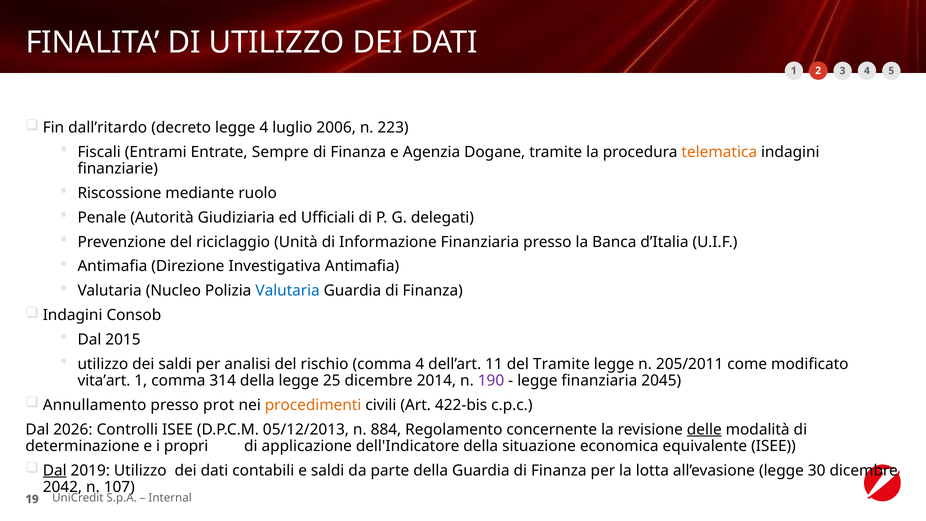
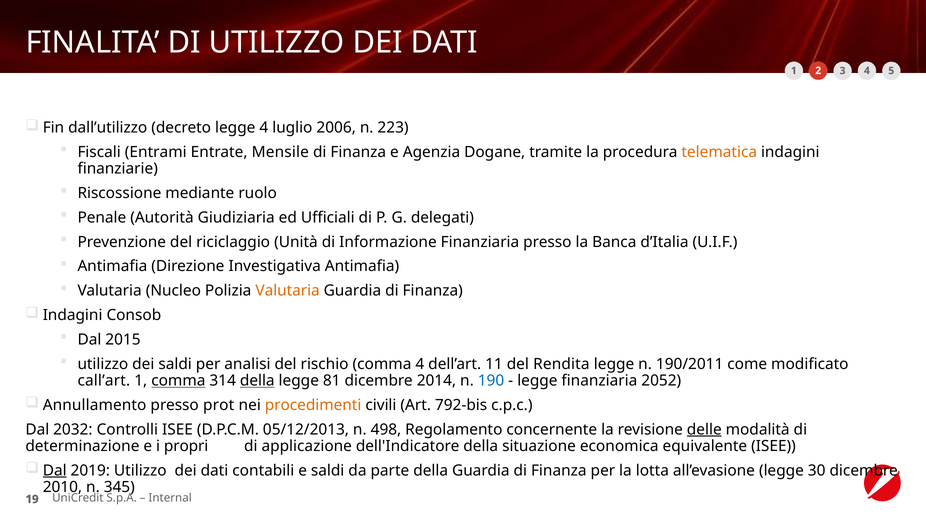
dall’ritardo: dall’ritardo -> dall’utilizzo (108, 128)
Sempre: Sempre -> Mensile (280, 152)
Valutaria colour: blue -> orange (288, 291)
del Tramite: Tramite -> Rendita (561, 364)
205/2011: 205/2011 -> 190/2011 (690, 364)
vita’art: vita’art -> call’art (104, 381)
comma underline: none -> present (178, 381)
della underline: none -> present (257, 381)
25: 25 -> 81 (332, 381)
190 colour: purple -> blue (491, 381)
2045: 2045 -> 2052 (661, 381)
422-bis: 422-bis -> 792-bis (461, 405)
2026: 2026 -> 2032 (73, 429)
884: 884 -> 498 (386, 429)
2042: 2042 -> 2010 (62, 487)
107: 107 -> 345 (119, 487)
